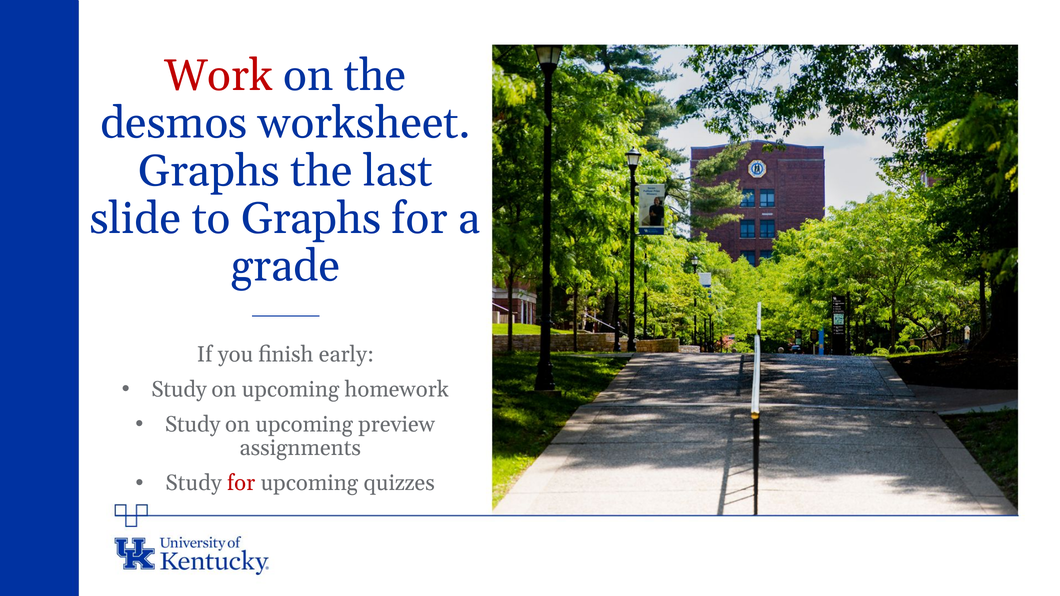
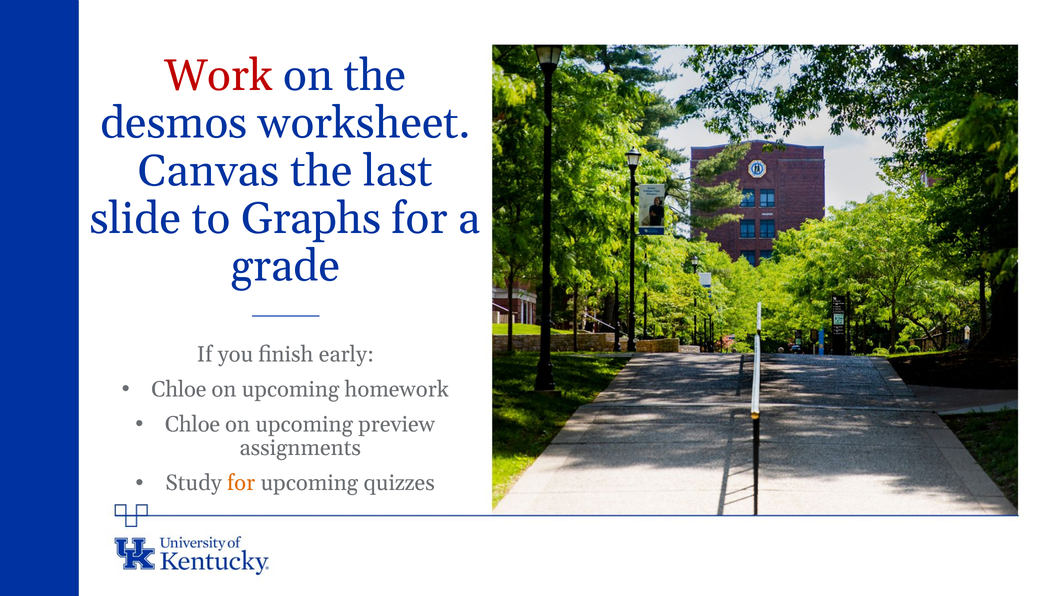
Graphs: Graphs -> Canvas (209, 171)
Study: Study -> Chloe (179, 390)
Study: Study -> Chloe (193, 425)
for colour: red -> orange (241, 483)
